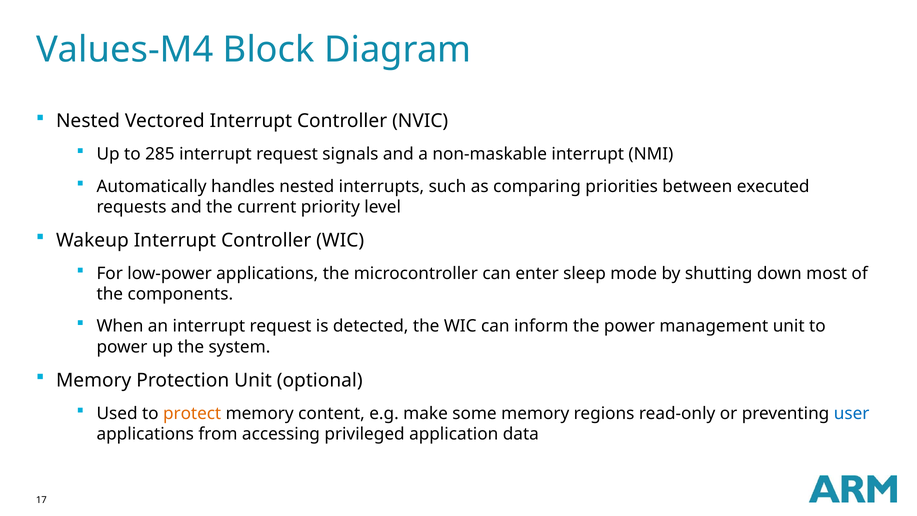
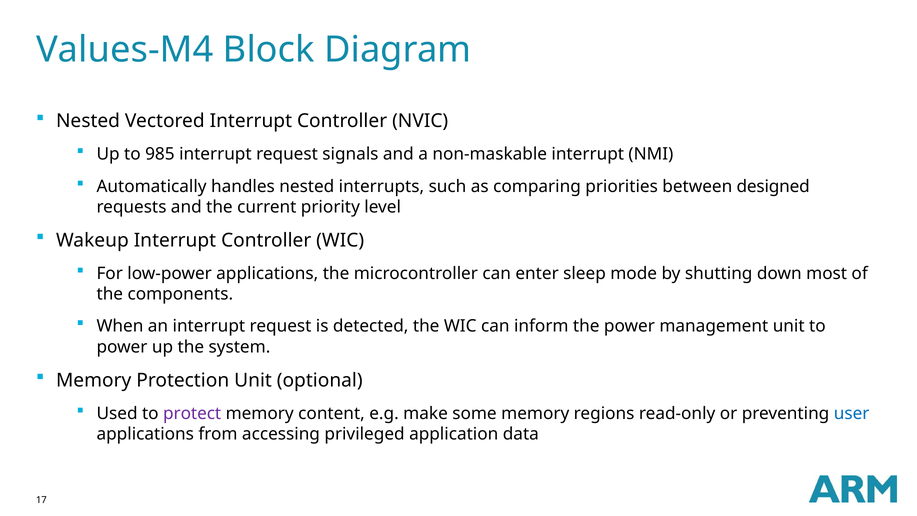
285: 285 -> 985 (160, 154)
executed: executed -> designed (773, 186)
protect colour: orange -> purple (192, 413)
